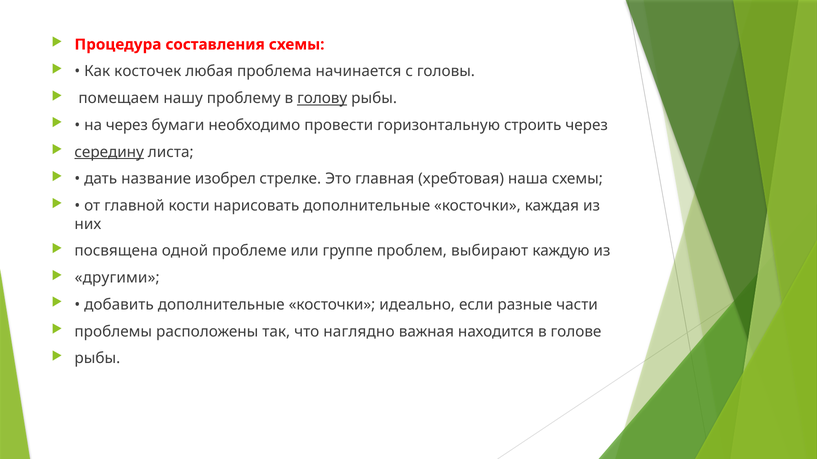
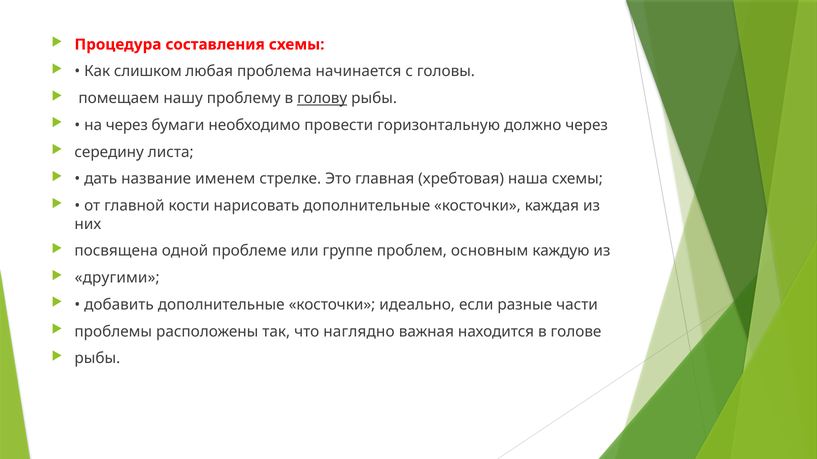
косточек: косточек -> слишком (148, 71)
строить: строить -> должно (533, 125)
середину underline: present -> none (109, 152)
изобрел: изобрел -> именем (225, 179)
выбирают: выбирают -> основным (490, 251)
